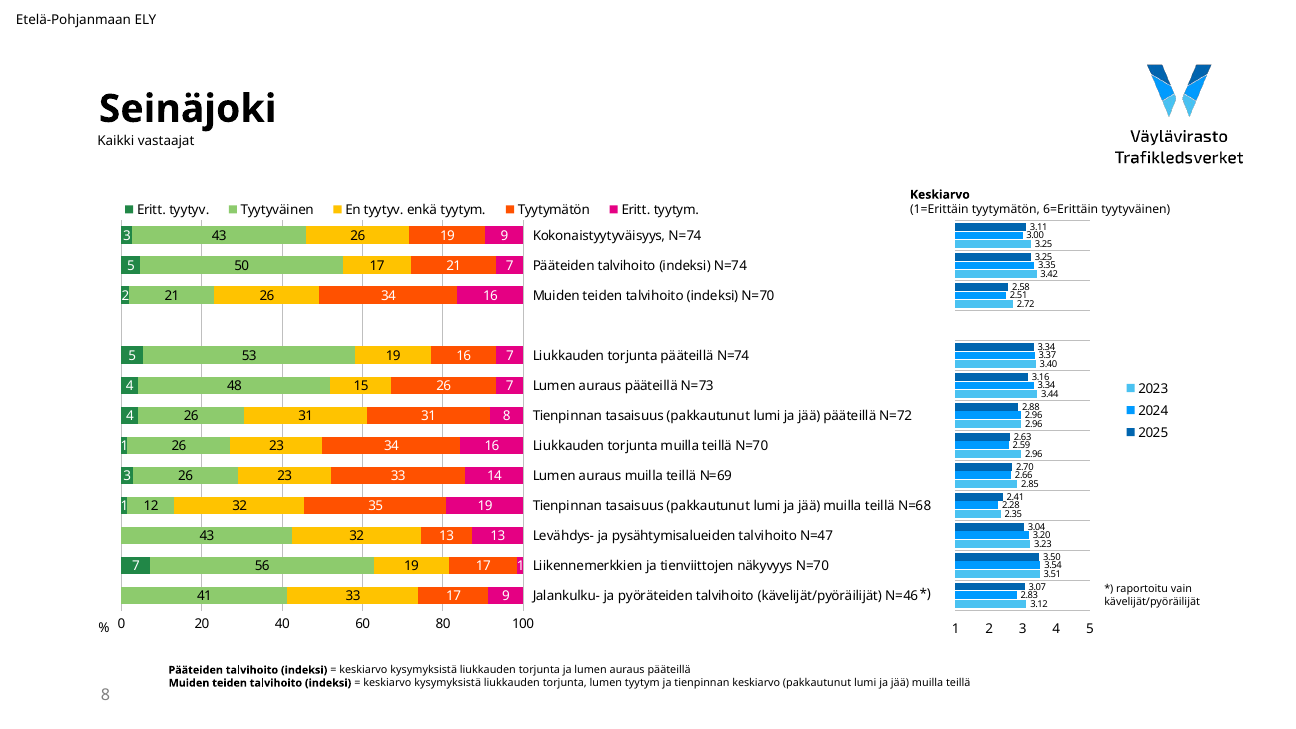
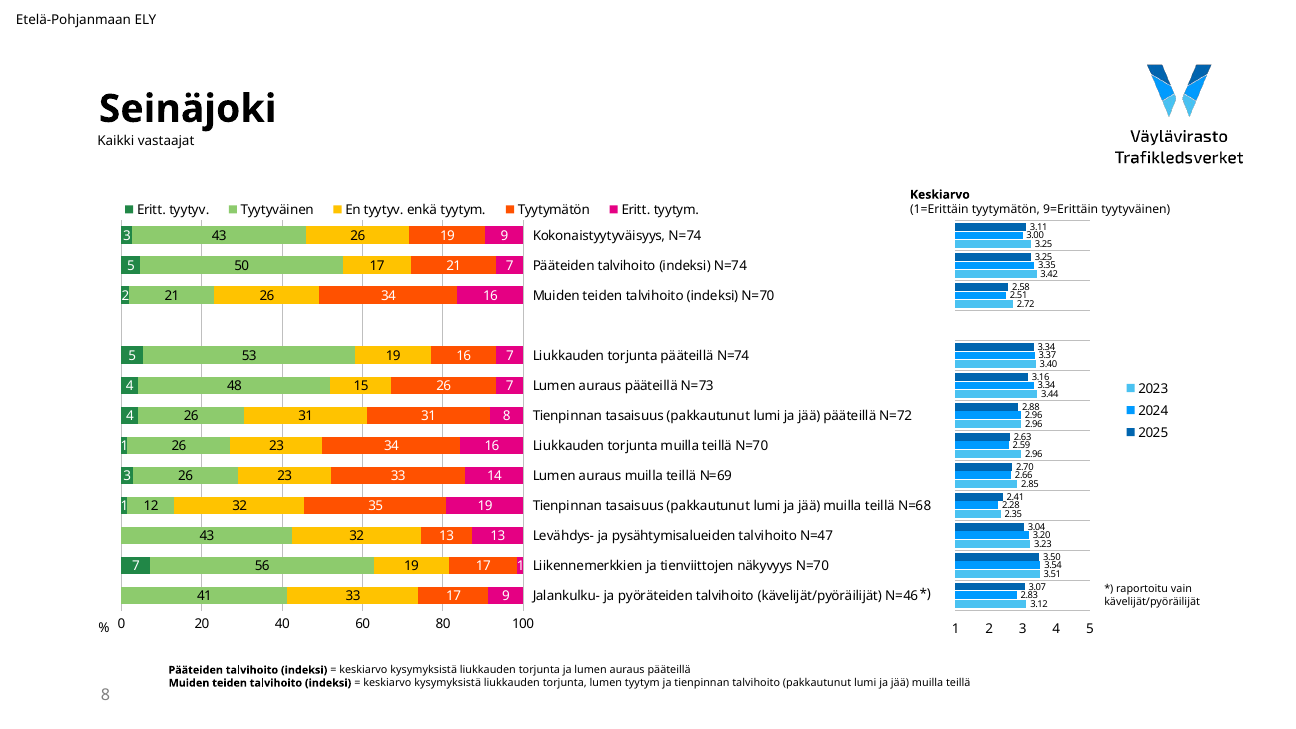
6=Erittäin: 6=Erittäin -> 9=Erittäin (1071, 209)
tienpinnan keskiarvo: keskiarvo -> talvihoito (756, 683)
